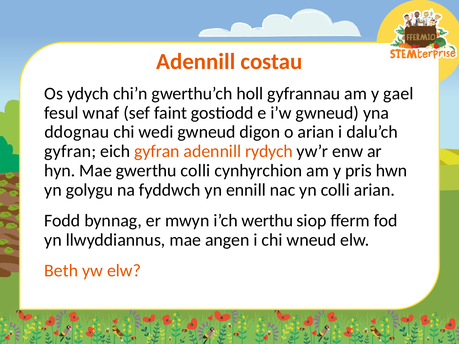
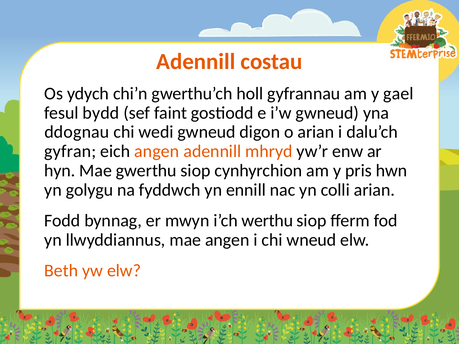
wnaf: wnaf -> bydd (101, 113)
eich gyfran: gyfran -> angen (157, 151)
rydych: rydych -> mhryd (269, 151)
gwerthu colli: colli -> siop (196, 171)
